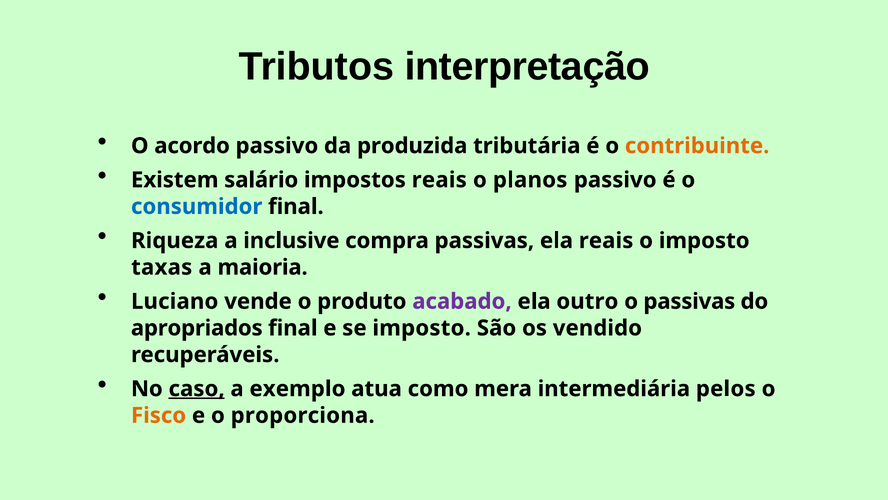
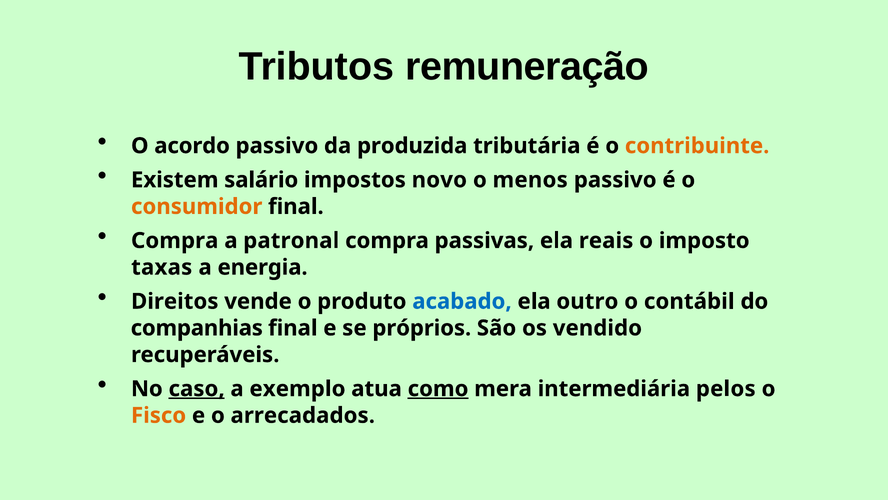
interpretação: interpretação -> remuneração (527, 67)
impostos reais: reais -> novo (439, 180)
planos: planos -> menos (530, 180)
consumidor colour: blue -> orange (197, 206)
Riqueza: Riqueza -> Compra (175, 240)
inclusive: inclusive -> patronal (291, 240)
maioria: maioria -> energia (263, 267)
Luciano: Luciano -> Direitos (175, 301)
acabado colour: purple -> blue (462, 301)
o passivas: passivas -> contábil (689, 301)
apropriados: apropriados -> companhias (197, 328)
se imposto: imposto -> próprios (422, 328)
como underline: none -> present (438, 388)
proporciona: proporciona -> arrecadados (303, 415)
